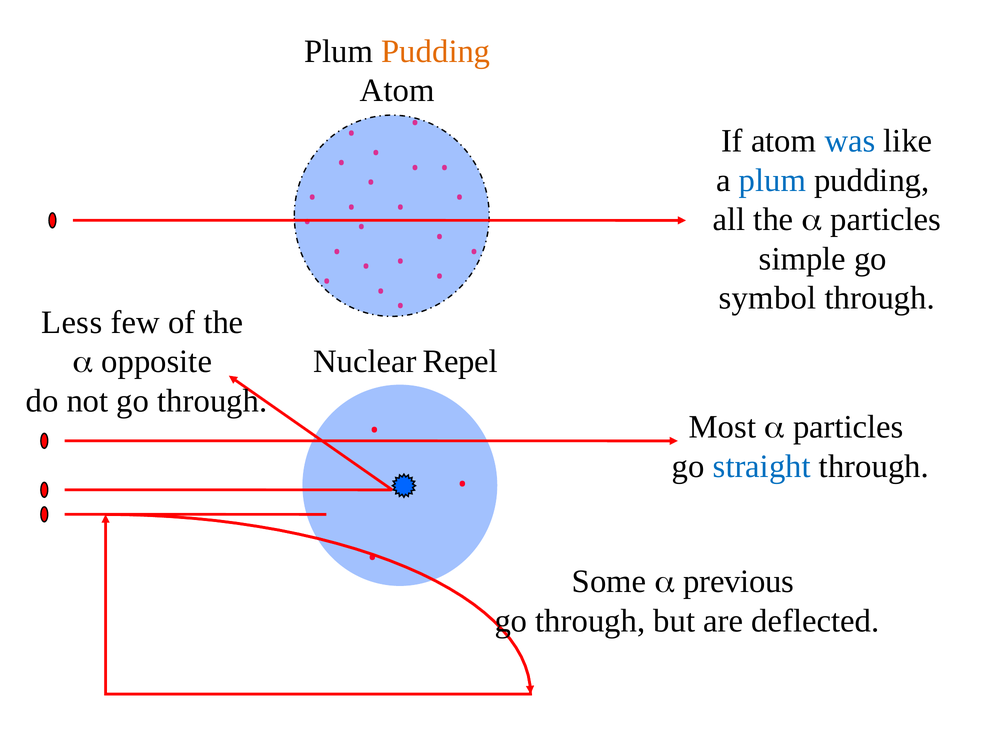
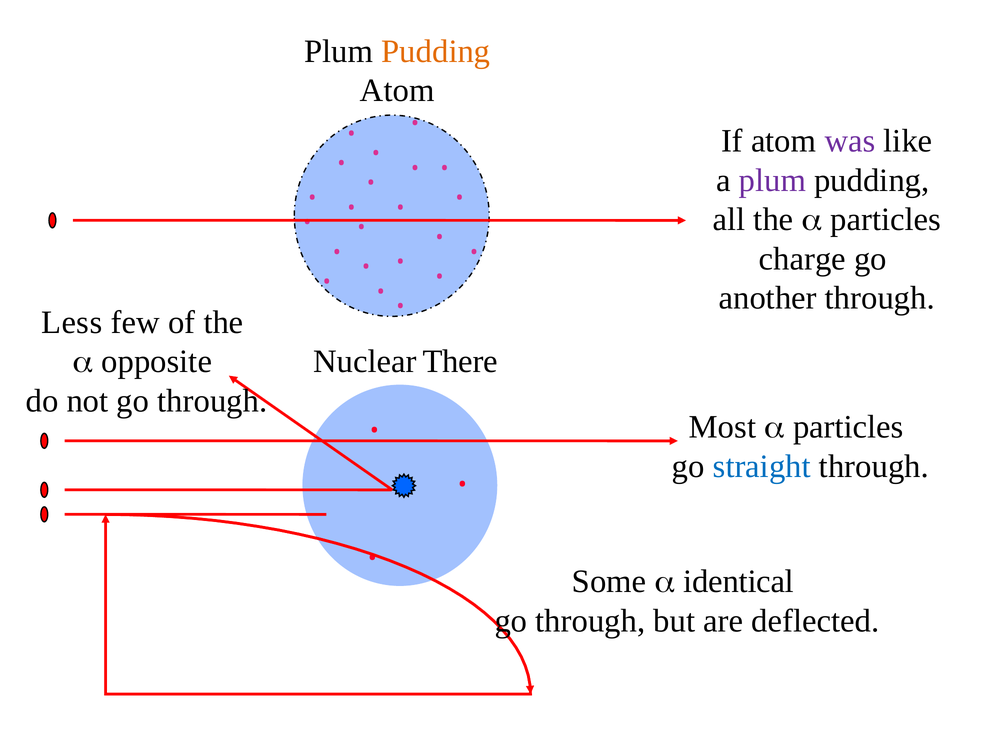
was colour: blue -> purple (850, 141)
plum colour: blue -> purple (772, 181)
simple: simple -> charge (802, 259)
symbol: symbol -> another (768, 298)
Repel: Repel -> There (460, 362)
previous: previous -> identical (739, 582)
